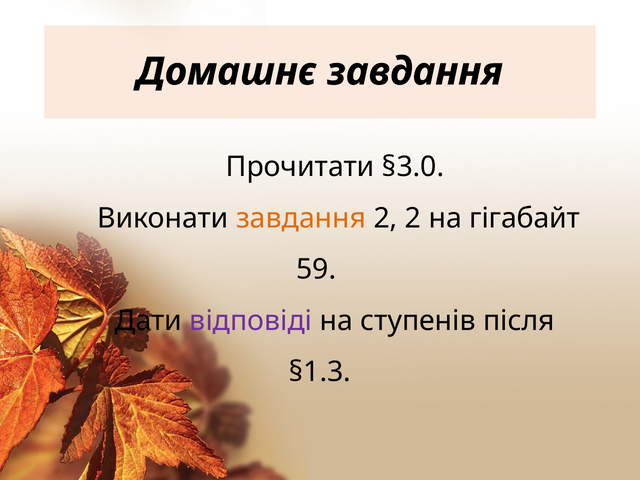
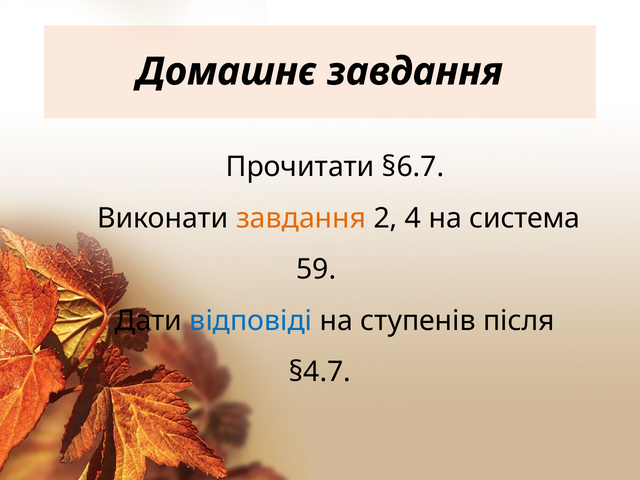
§3.0: §3.0 -> §6.7 (413, 167)
2 2: 2 -> 4 (413, 218)
гігабайт: гігабайт -> система (525, 218)
відповіді colour: purple -> blue (251, 321)
§1.3: §1.3 -> §4.7 (320, 372)
